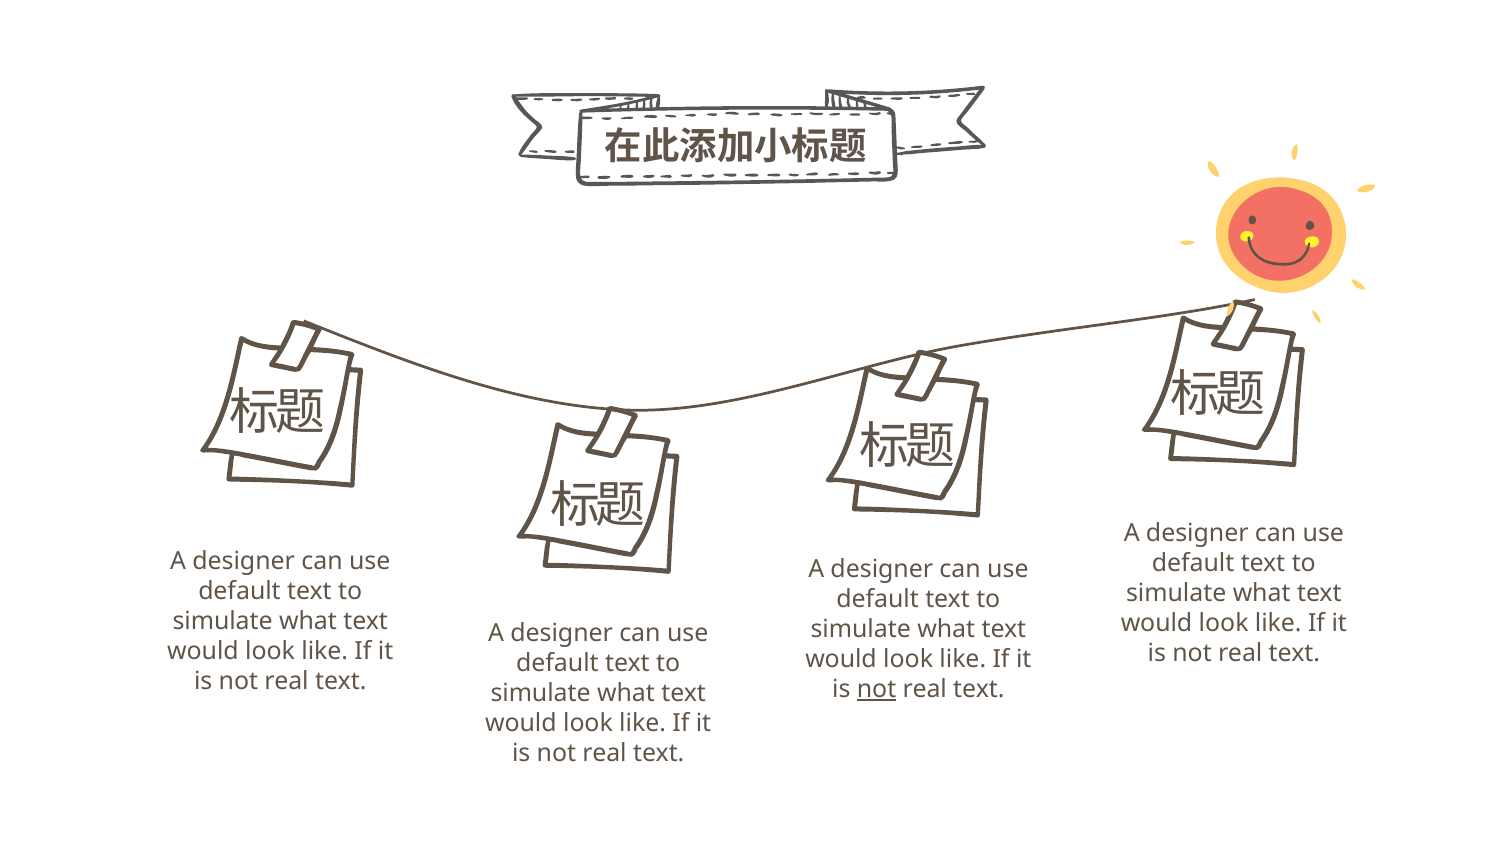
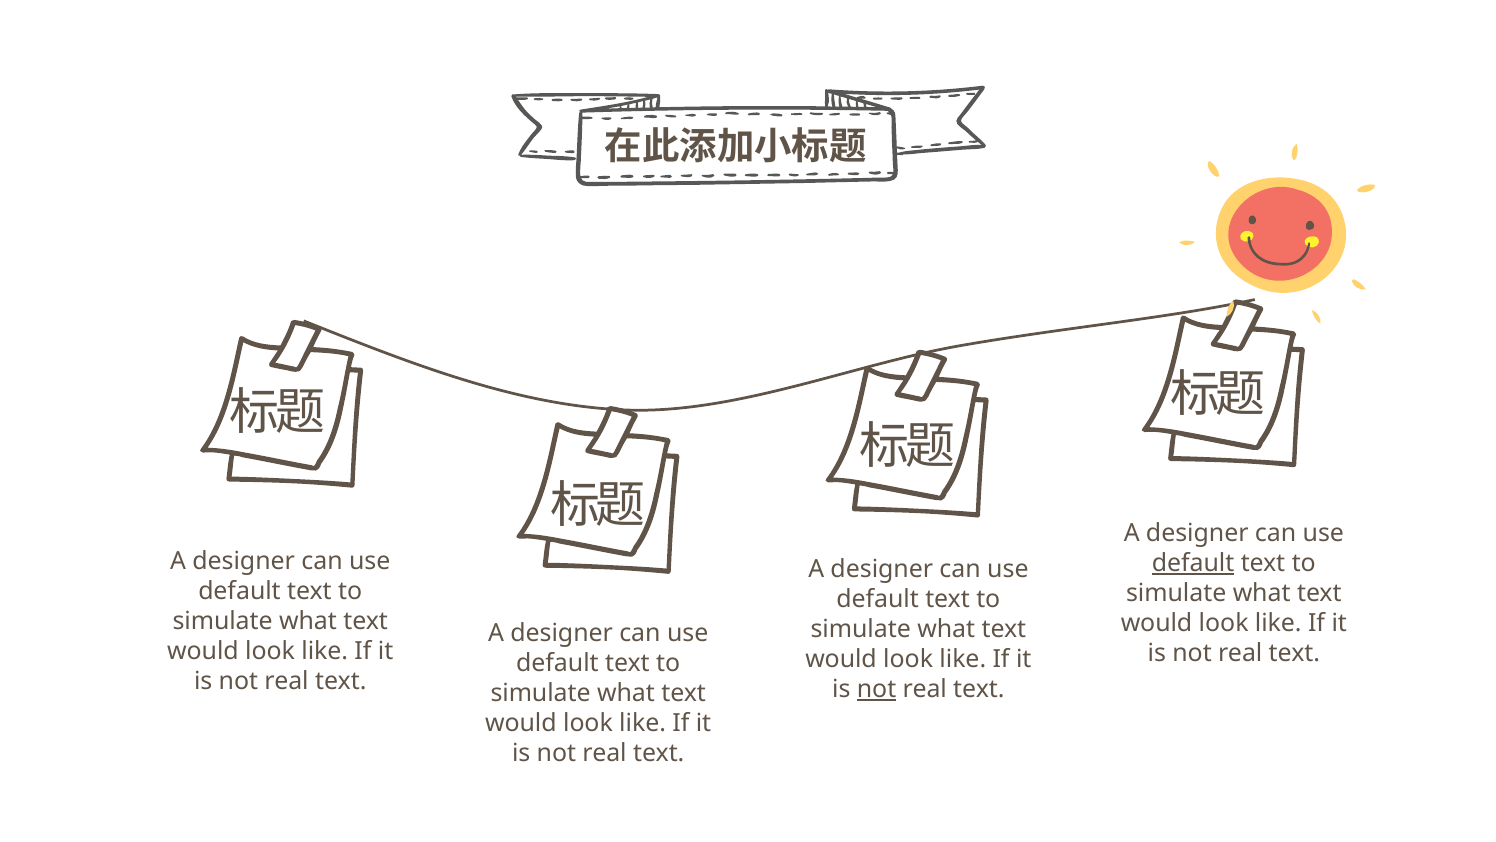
default underline: none -> present (1193, 563)
